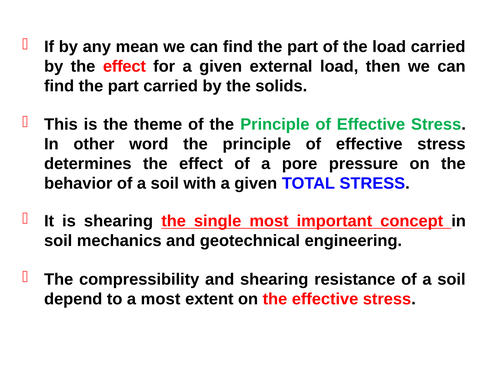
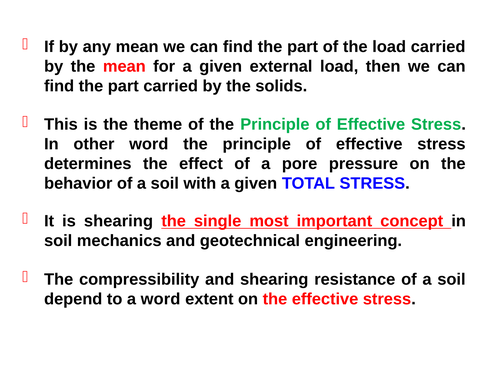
by the effect: effect -> mean (124, 66)
a most: most -> word (161, 299)
